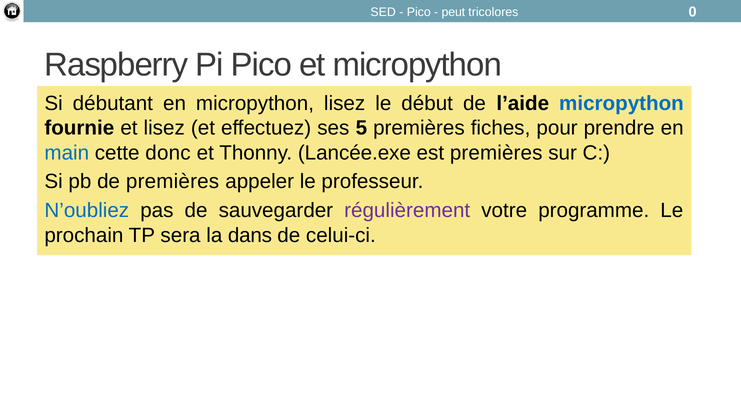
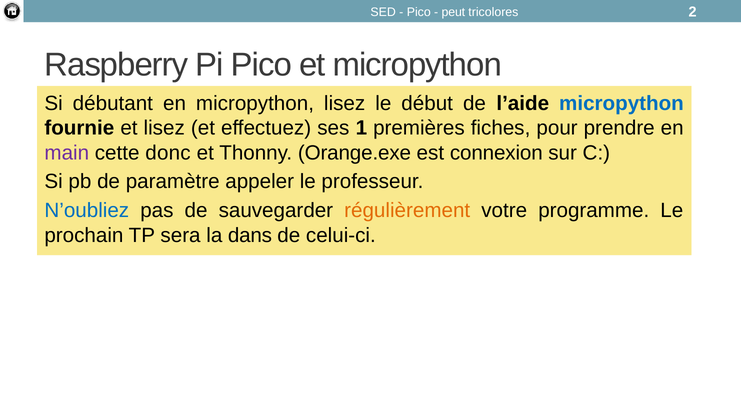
0: 0 -> 2 (693, 12)
5: 5 -> 1 (361, 128)
main colour: blue -> purple (67, 153)
Lancée.exe: Lancée.exe -> Orange.exe (354, 153)
est premières: premières -> connexion (496, 153)
de premières: premières -> paramètre (173, 182)
régulièrement colour: purple -> orange (407, 210)
